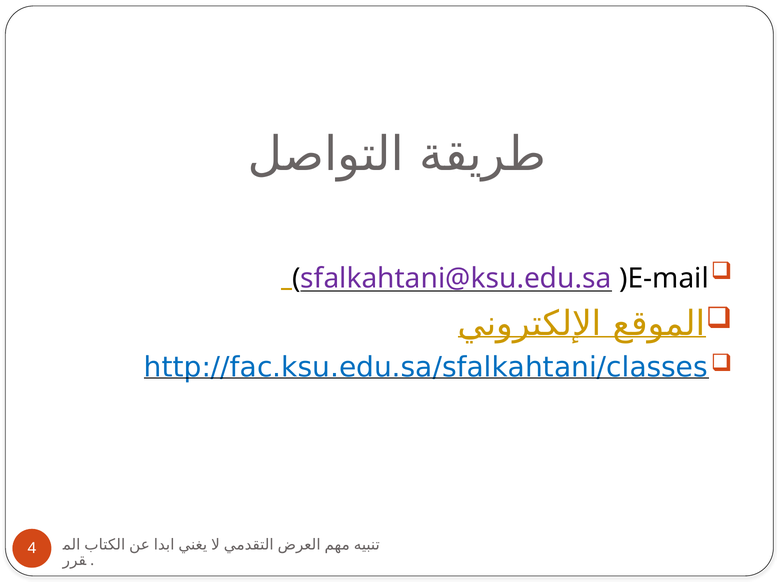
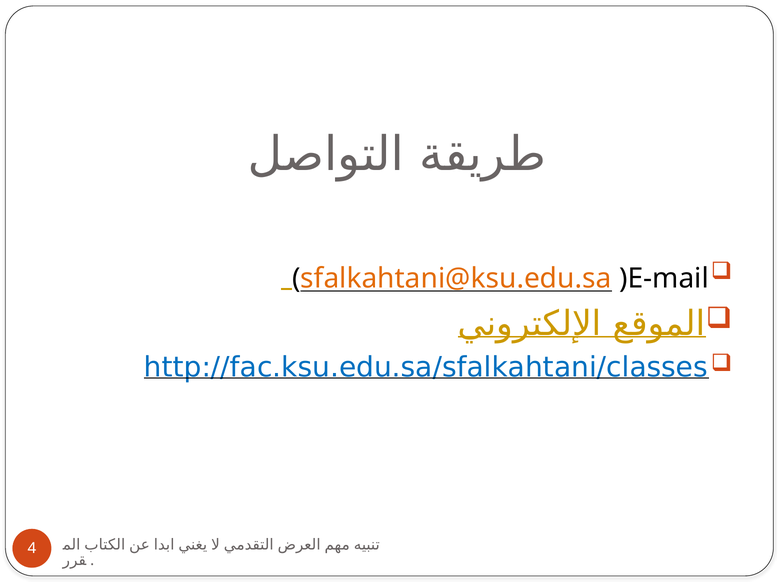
sfalkahtani@ksu.edu.sa colour: purple -> orange (456, 278)
